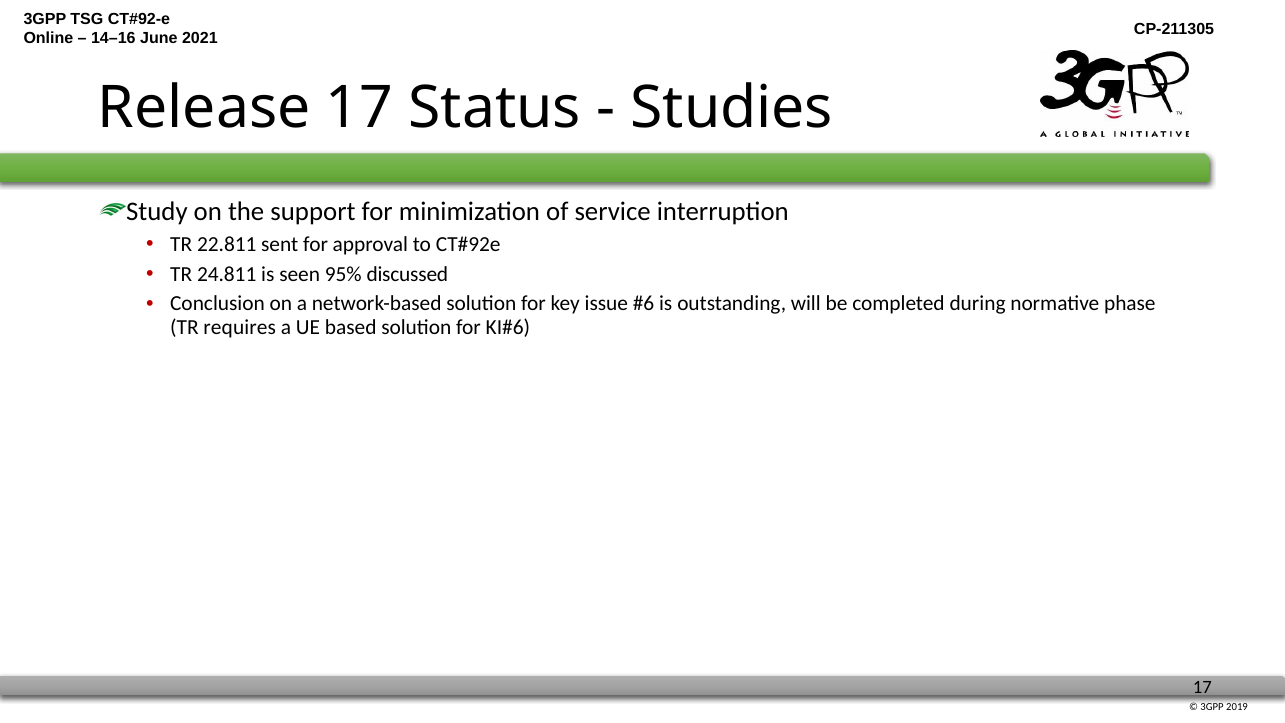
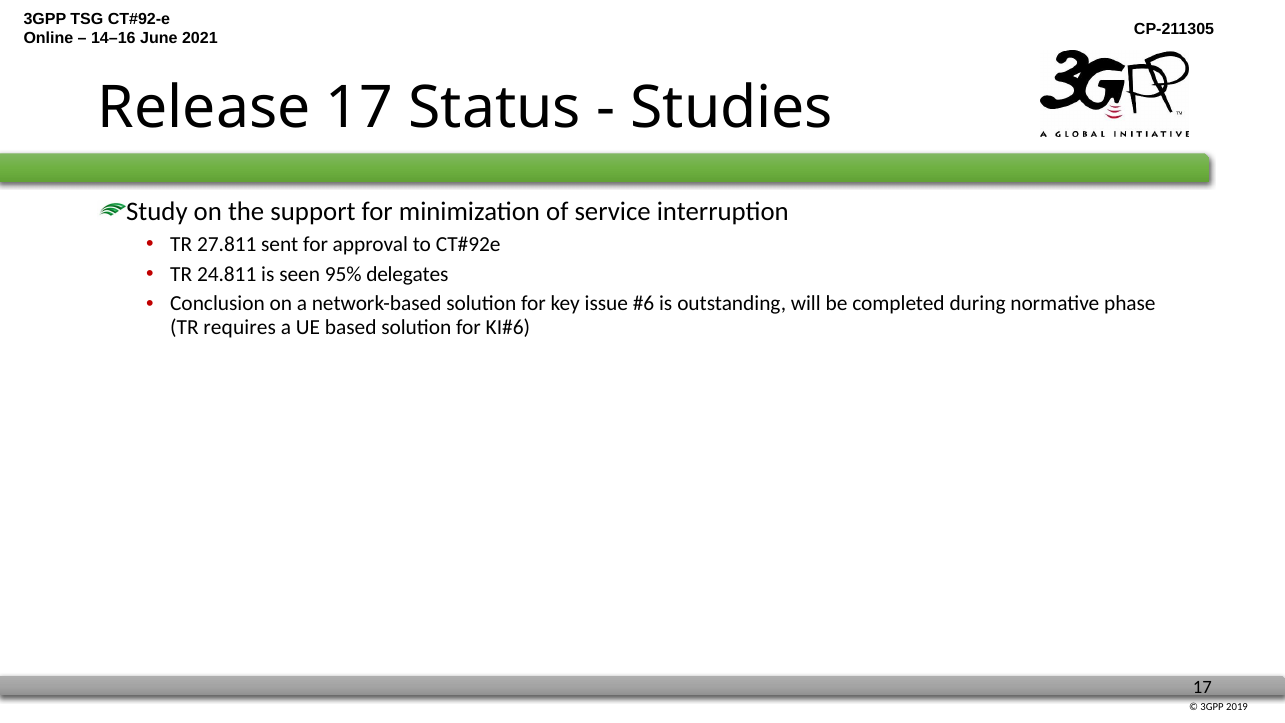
22.811: 22.811 -> 27.811 (227, 244)
discussed: discussed -> delegates (407, 274)
